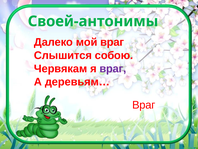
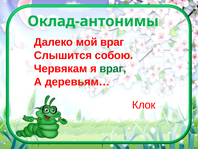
Своей-антонимы: Своей-антонимы -> Оклад-антонимы (93, 21)
враг colour: purple -> green (113, 68)
Враг: Враг -> Клок (144, 105)
